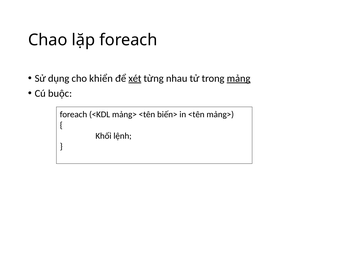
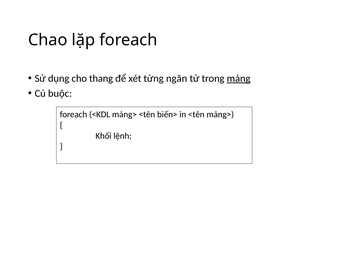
khiển: khiển -> thang (101, 78)
xét underline: present -> none (135, 78)
nhau: nhau -> ngăn (177, 78)
